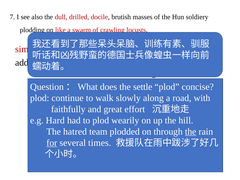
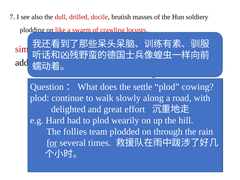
concise: concise -> cowing (198, 87)
faithfully: faithfully -> delighted (68, 109)
hatred: hatred -> follies (75, 132)
the underline: present -> none (191, 132)
